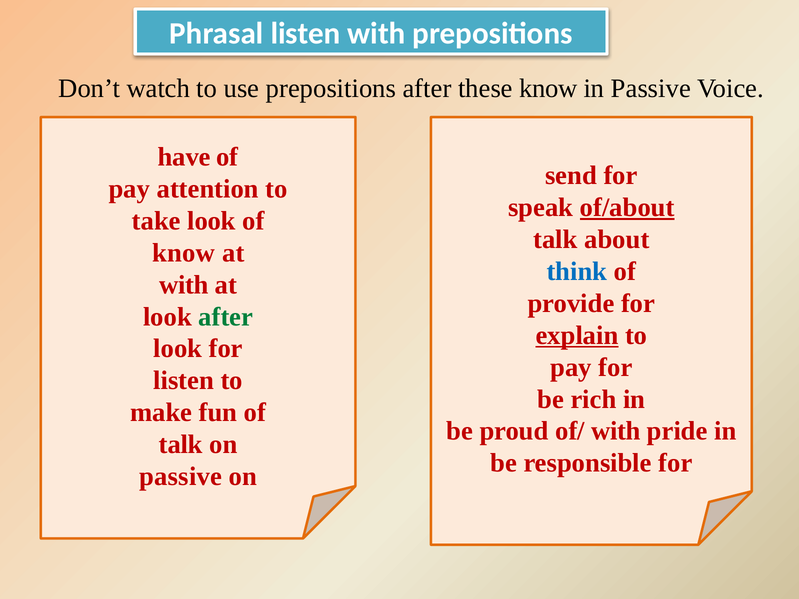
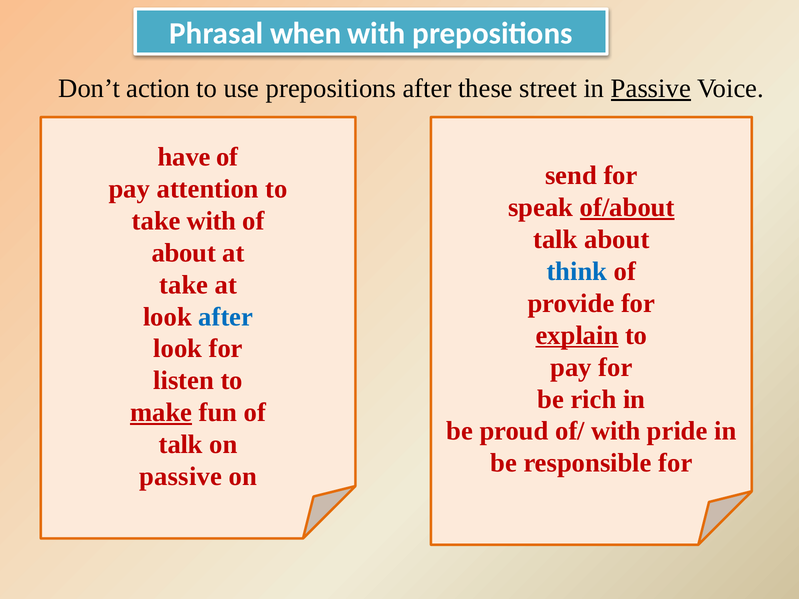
Phrasal listen: listen -> when (306, 34)
watch: watch -> action (158, 89)
these know: know -> street (548, 89)
Passive underline: none -> present (651, 89)
take look: look -> with (212, 221)
know: know -> about (184, 253)
with: with -> take (184, 285)
after colour: green -> blue (226, 317)
make underline: none -> present (161, 413)
